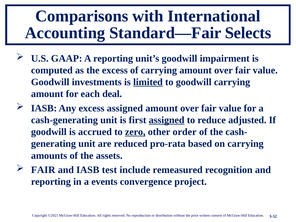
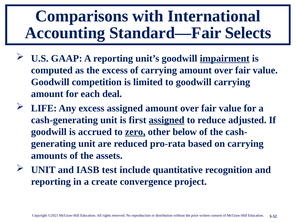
impairment underline: none -> present (225, 58)
investments: investments -> competition (97, 82)
limited underline: present -> none (148, 82)
IASB: IASB -> LIFE (44, 108)
order: order -> below (185, 132)
FAIR: FAIR -> UNIT (43, 170)
remeasured: remeasured -> quantitative (178, 170)
events: events -> create (104, 182)
